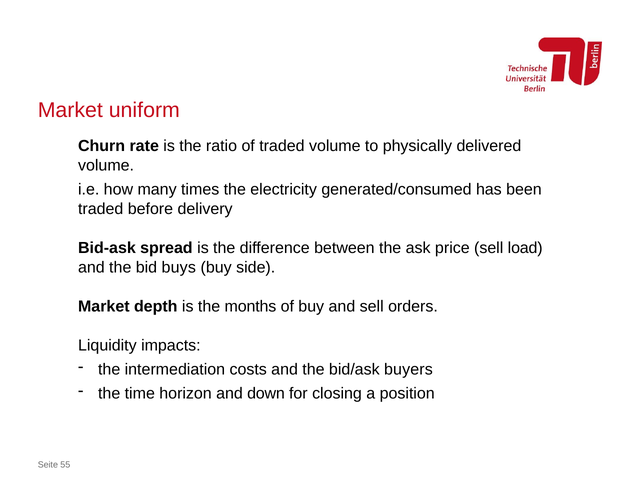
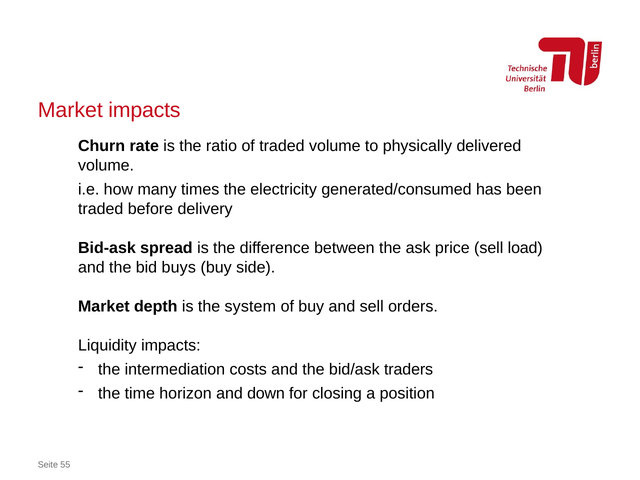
Market uniform: uniform -> impacts (144, 110)
months: months -> system (250, 307)
buyers: buyers -> traders (409, 370)
